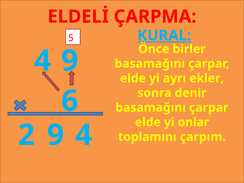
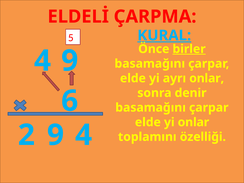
birler underline: none -> present (189, 49)
ayrı ekler: ekler -> onlar (207, 78)
çarpım: çarpım -> özelliği (203, 137)
